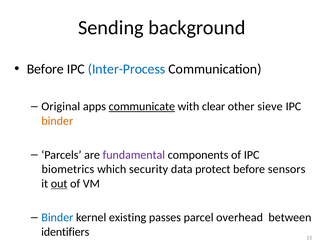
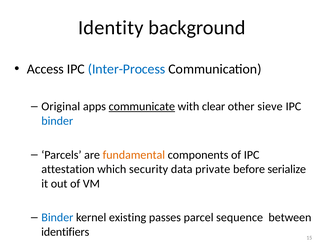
Sending: Sending -> Identity (111, 28)
Before: Before -> Access (45, 69)
binder colour: orange -> blue (57, 121)
fundamental colour: purple -> orange (134, 155)
biometrics: biometrics -> attestation (68, 169)
protect: protect -> private (213, 169)
sensors: sensors -> serialize (287, 169)
out underline: present -> none (59, 184)
overhead: overhead -> sequence (240, 218)
